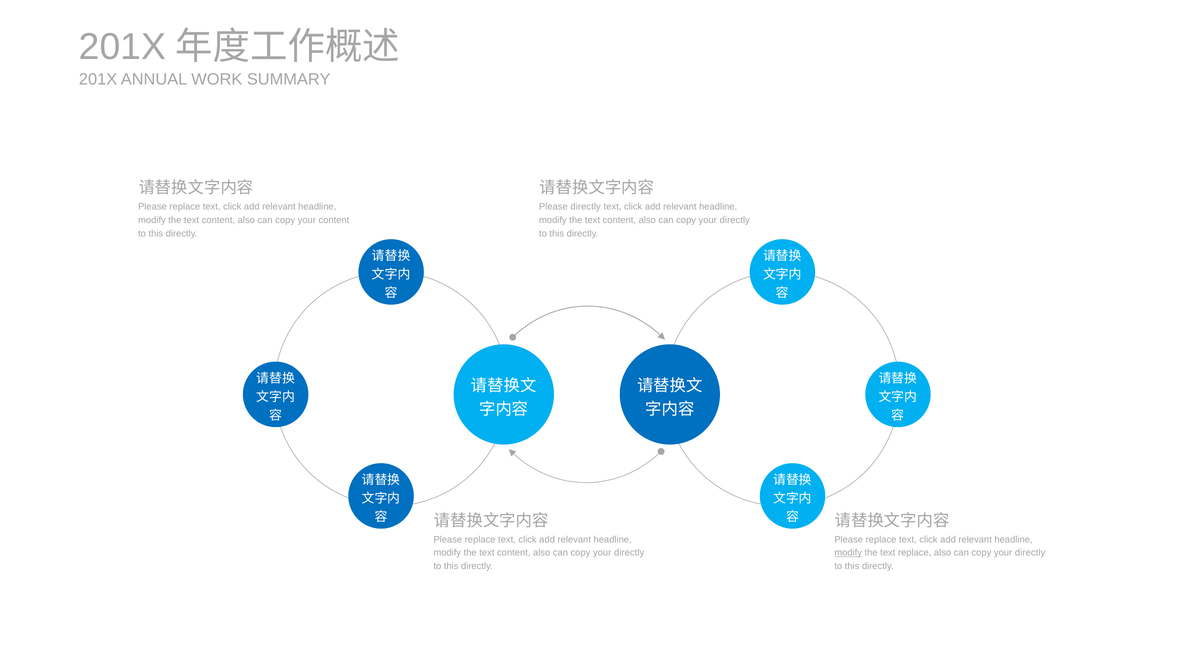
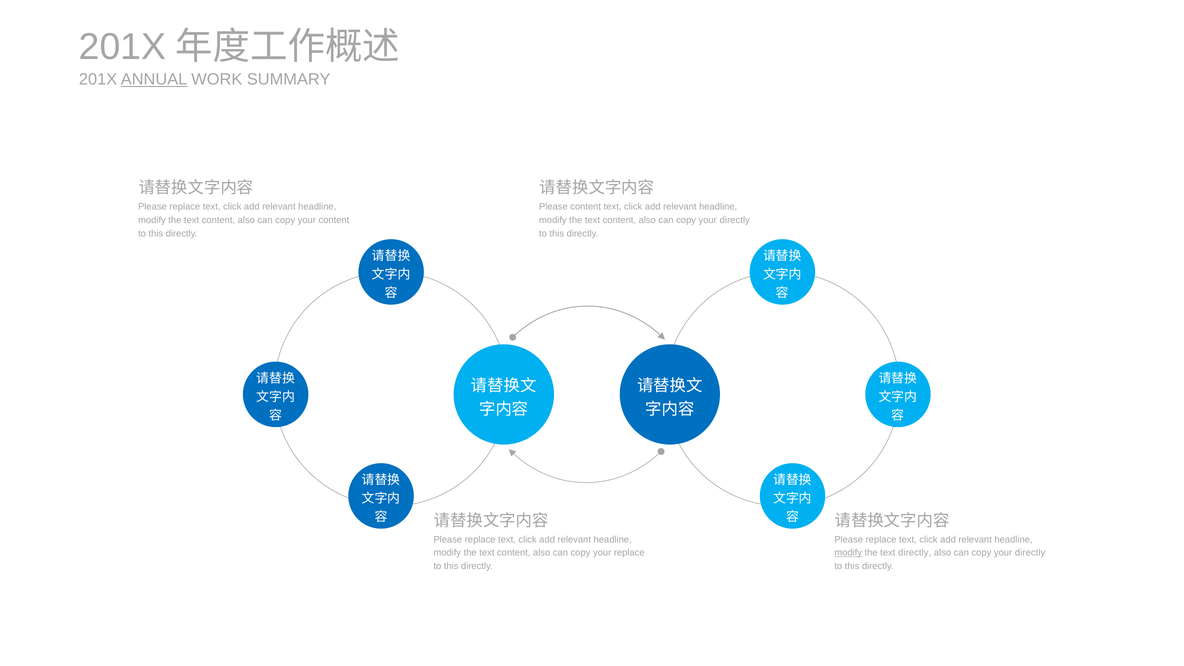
ANNUAL underline: none -> present (154, 79)
Please directly: directly -> content (586, 207)
directly: directly -> replace (629, 553)
text replace: replace -> directly (915, 553)
